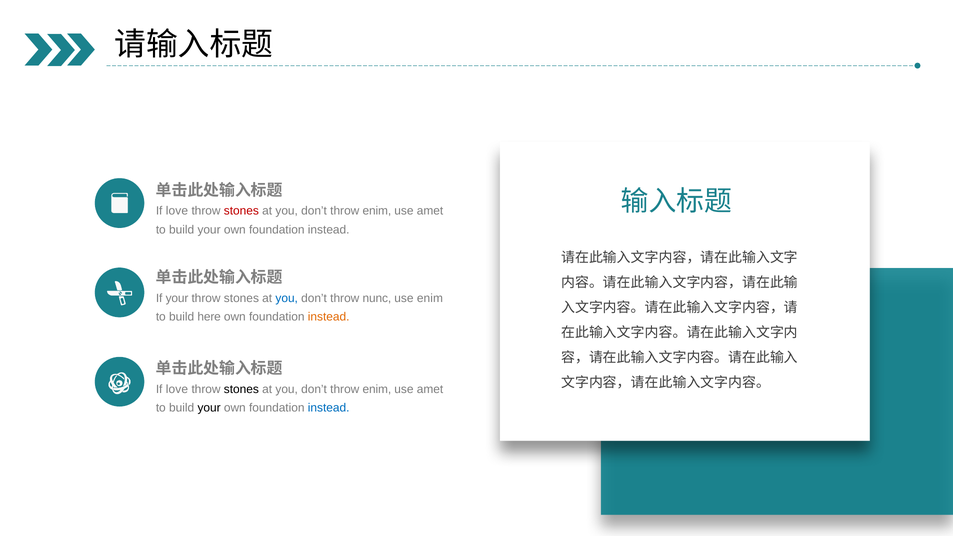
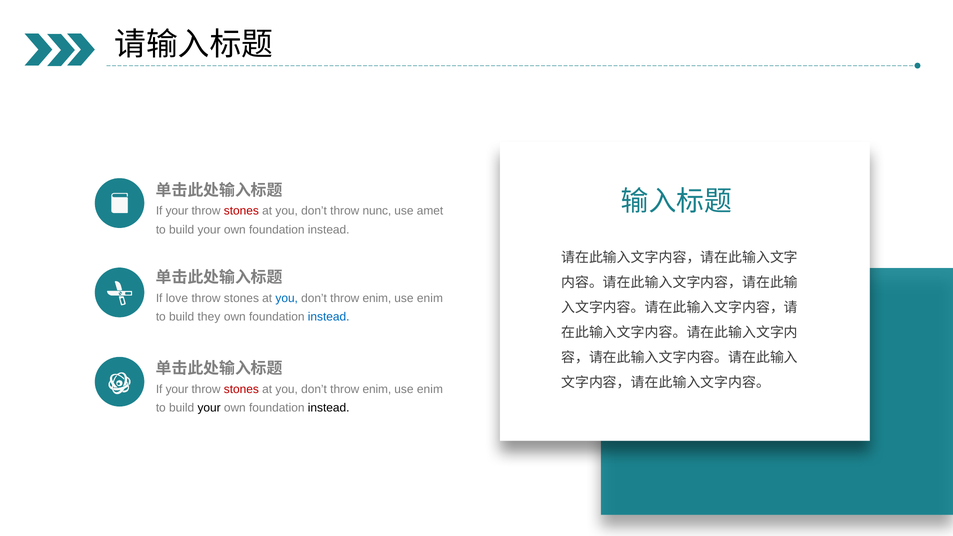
love: love -> your (177, 211)
enim: enim -> nunc (377, 211)
If your: your -> love (177, 298)
nunc: nunc -> enim (377, 298)
here: here -> they (209, 317)
instead colour: orange -> blue (329, 317)
love: love -> your (177, 389)
stones colour: black -> red (241, 389)
amet: amet -> enim (430, 389)
instead colour: blue -> black (329, 408)
